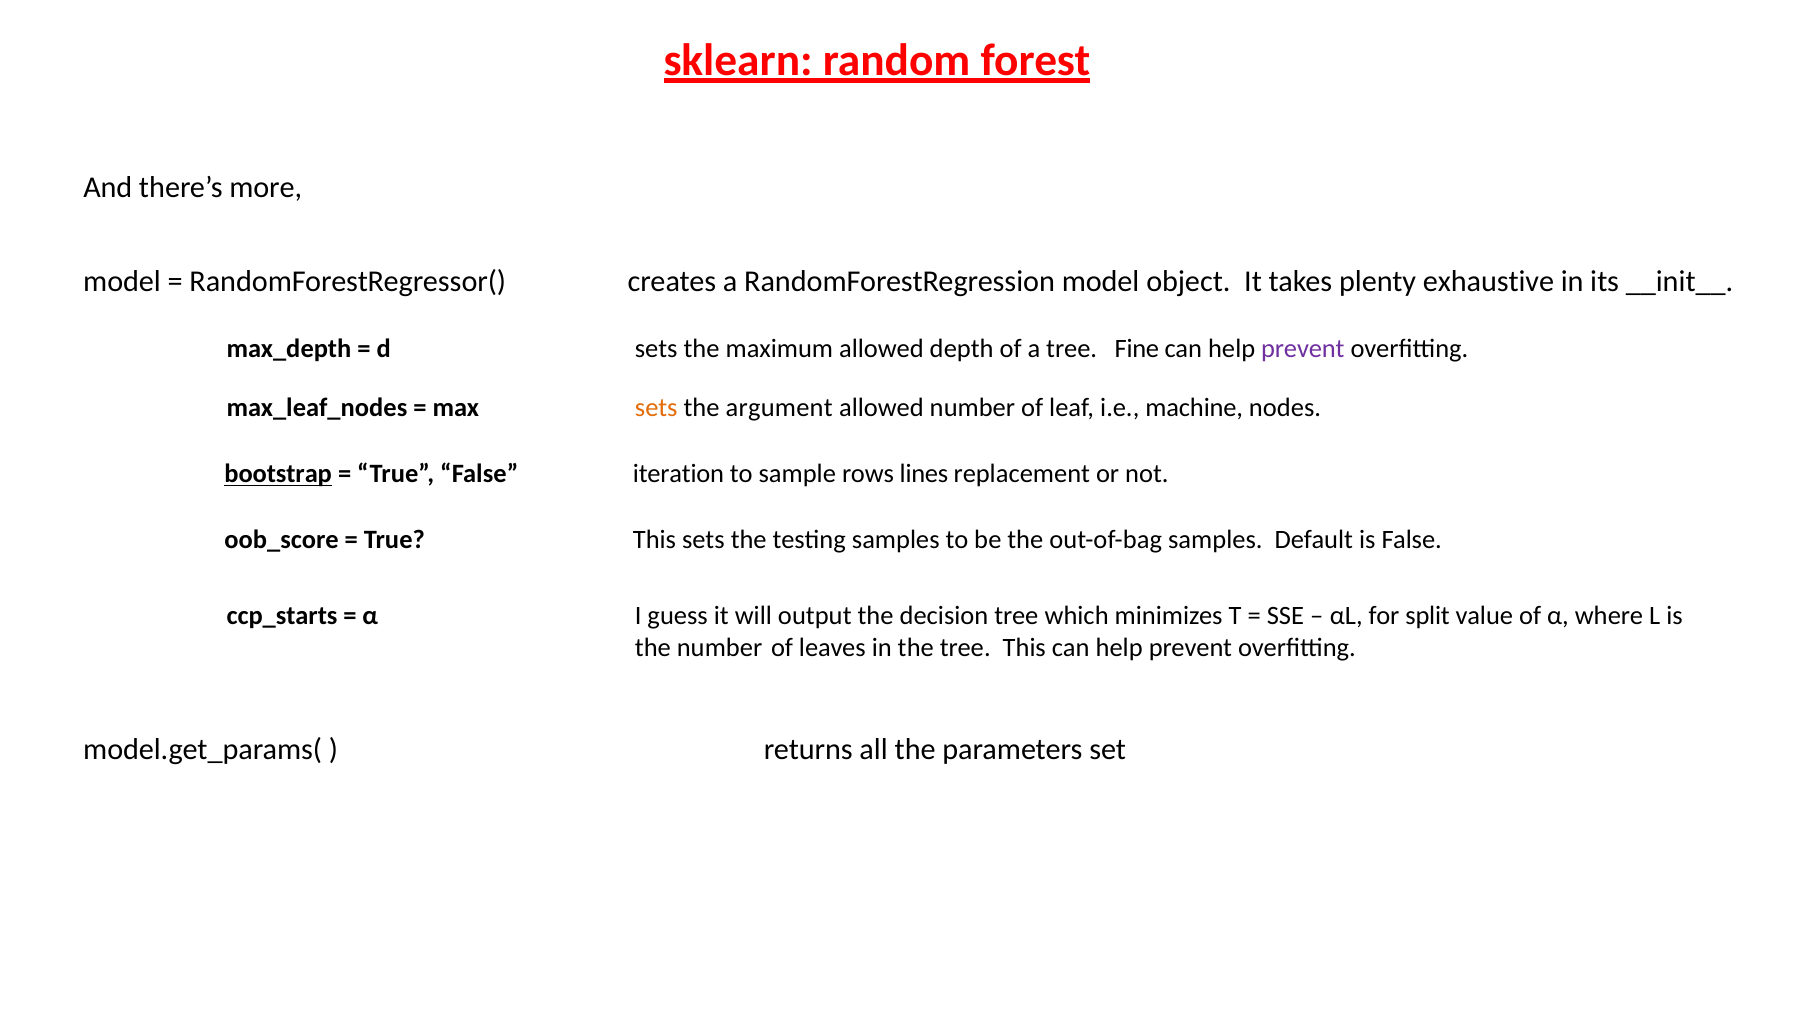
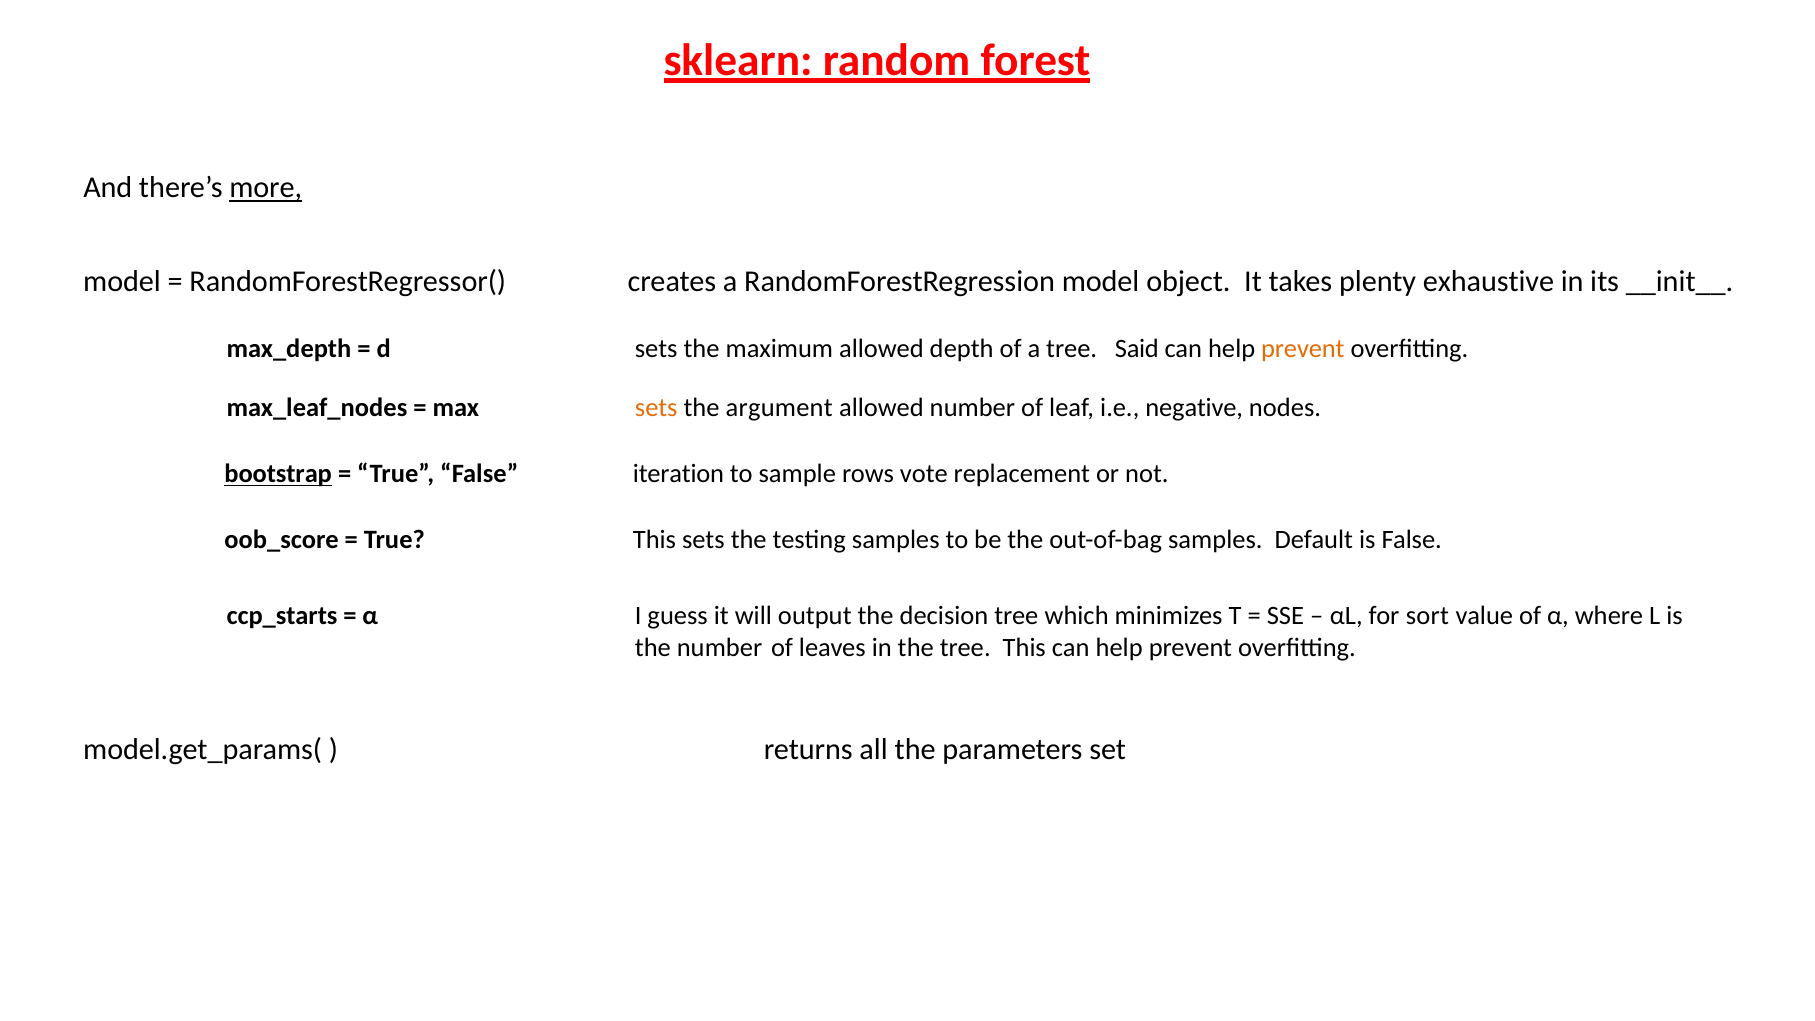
more underline: none -> present (266, 188)
Fine: Fine -> Said (1137, 349)
prevent colour: purple -> orange (1303, 349)
machine: machine -> negative (1194, 408)
lines: lines -> vote (924, 474)
split: split -> sort (1427, 616)
